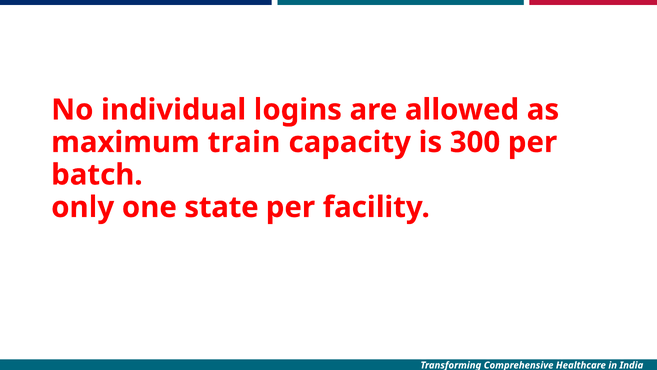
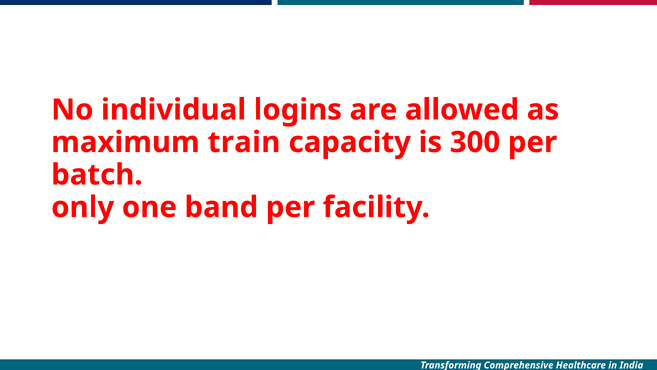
state: state -> band (221, 207)
